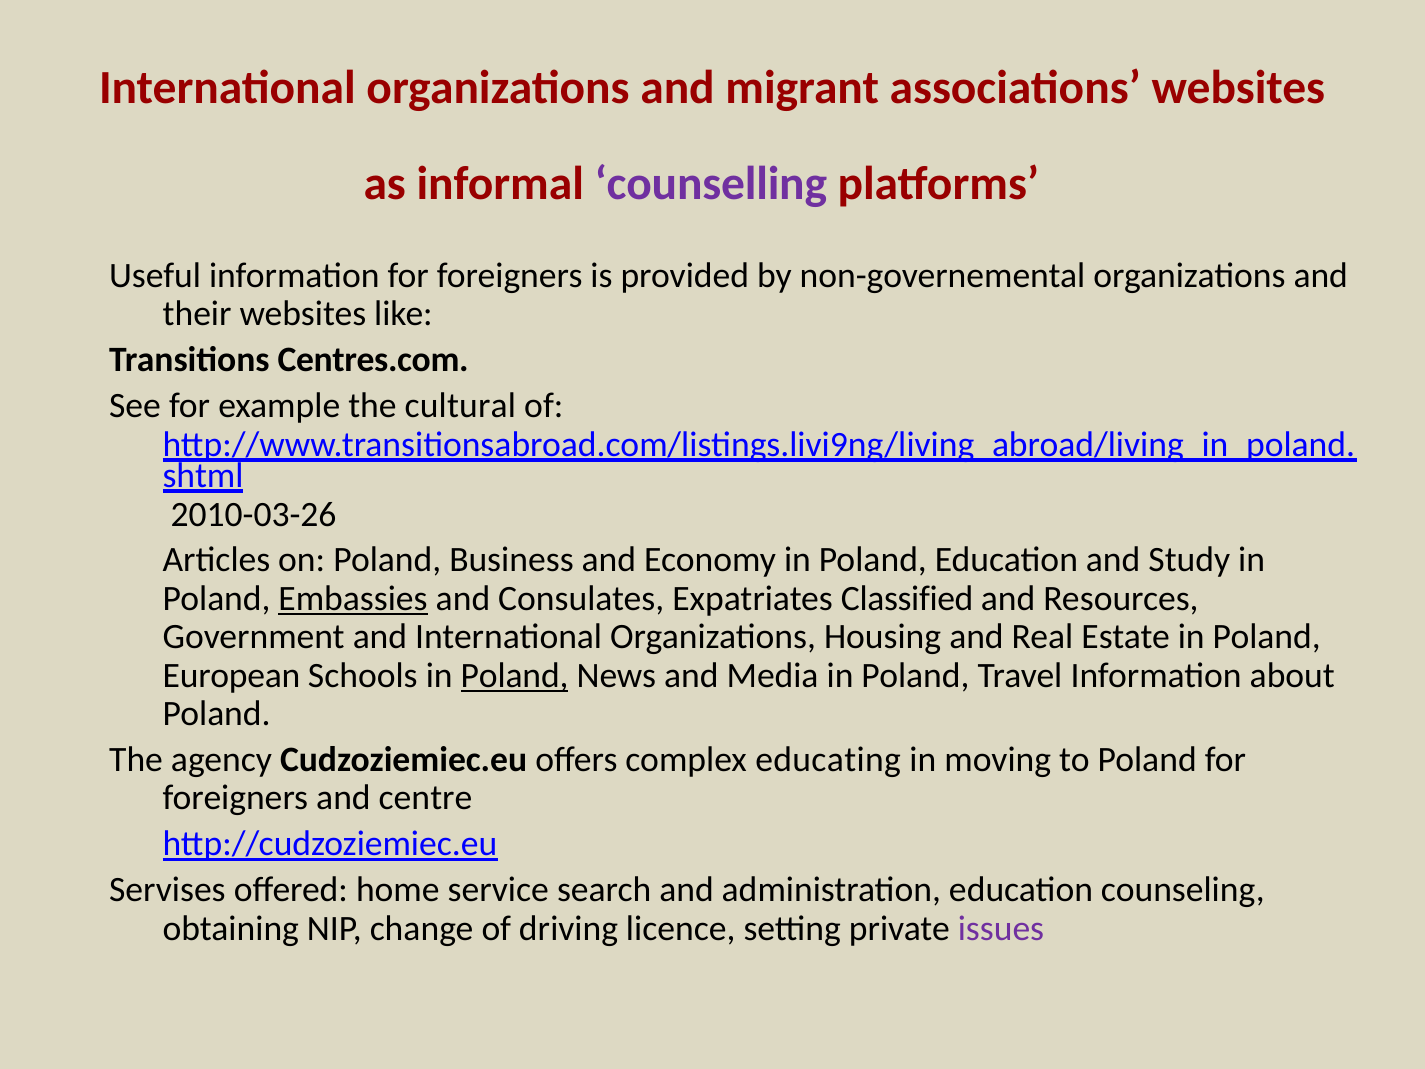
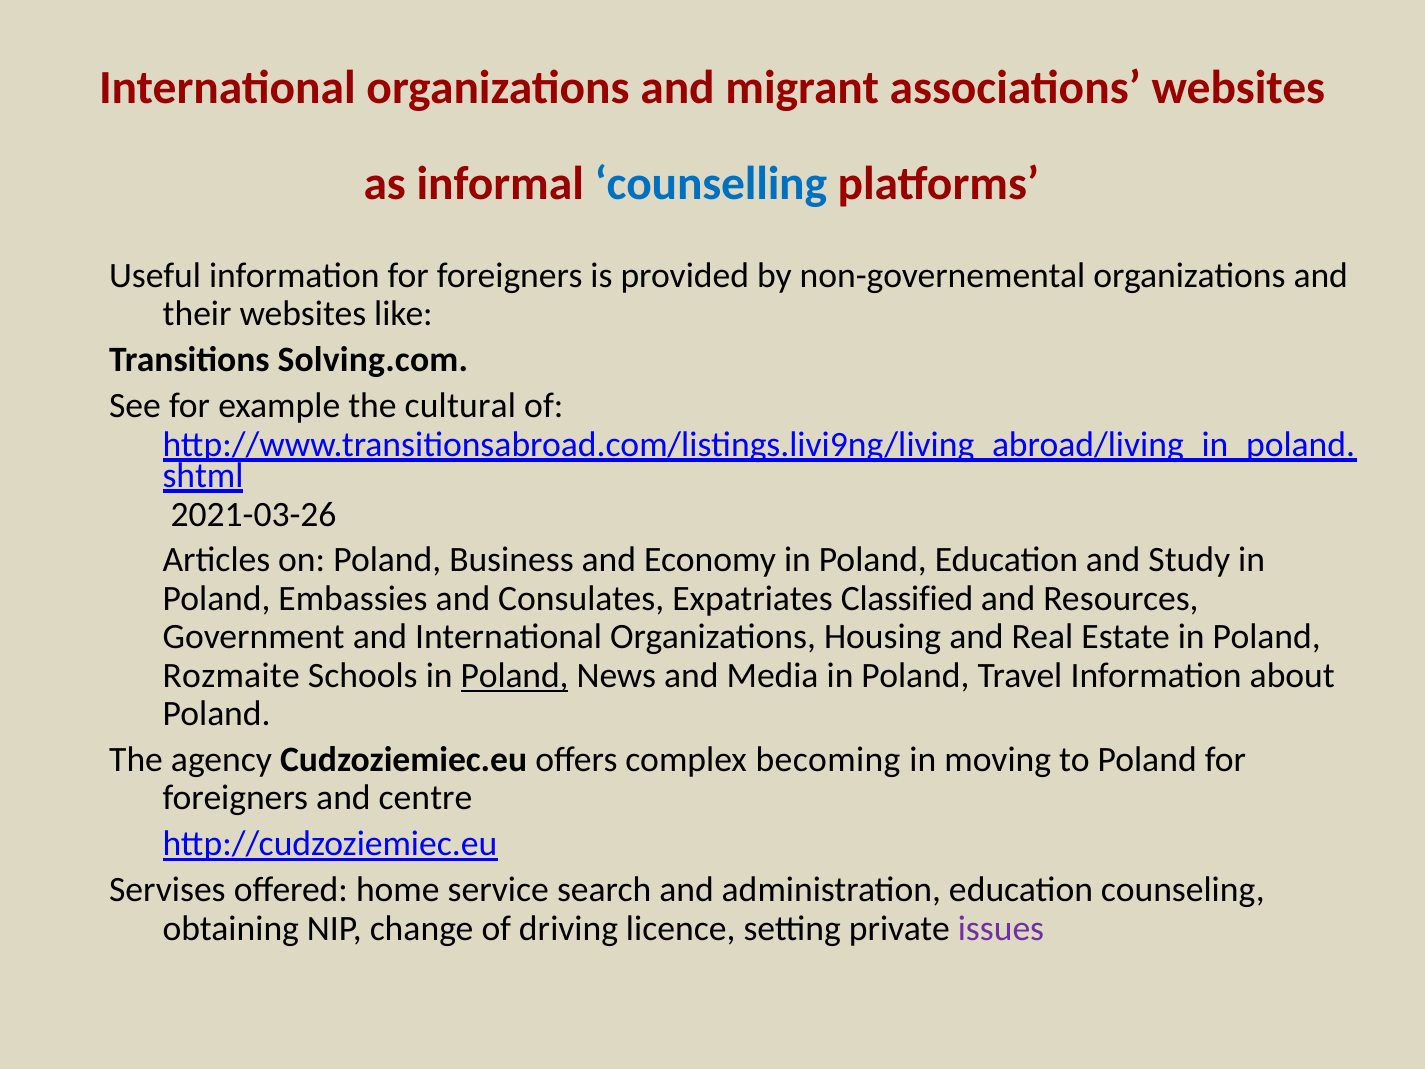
counselling colour: purple -> blue (711, 184)
Centres.com: Centres.com -> Solving.com (373, 360)
2010-03-26: 2010-03-26 -> 2021-03-26 (254, 514)
Embassies underline: present -> none (353, 598)
European: European -> Rozmaite (231, 675)
educating: educating -> becoming (828, 759)
